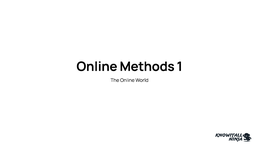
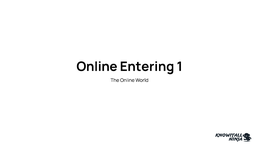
Methods: Methods -> Entering (147, 67)
